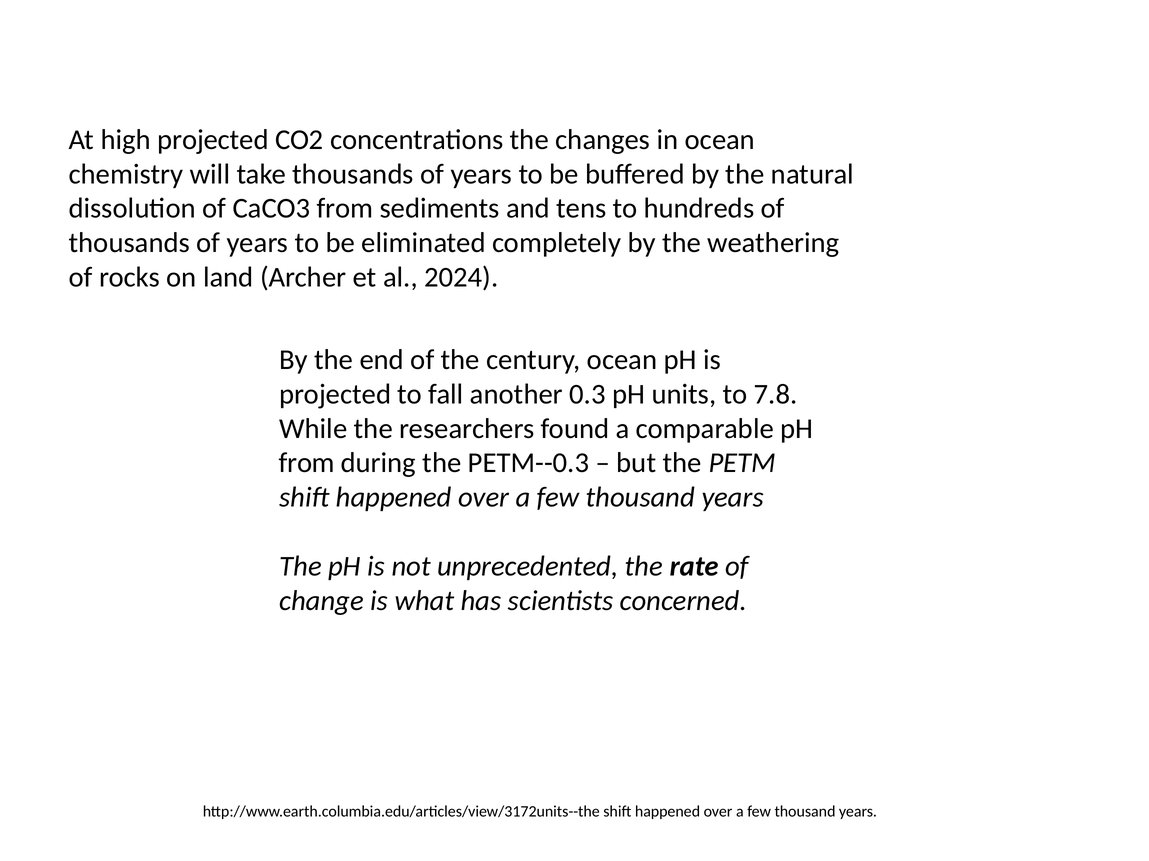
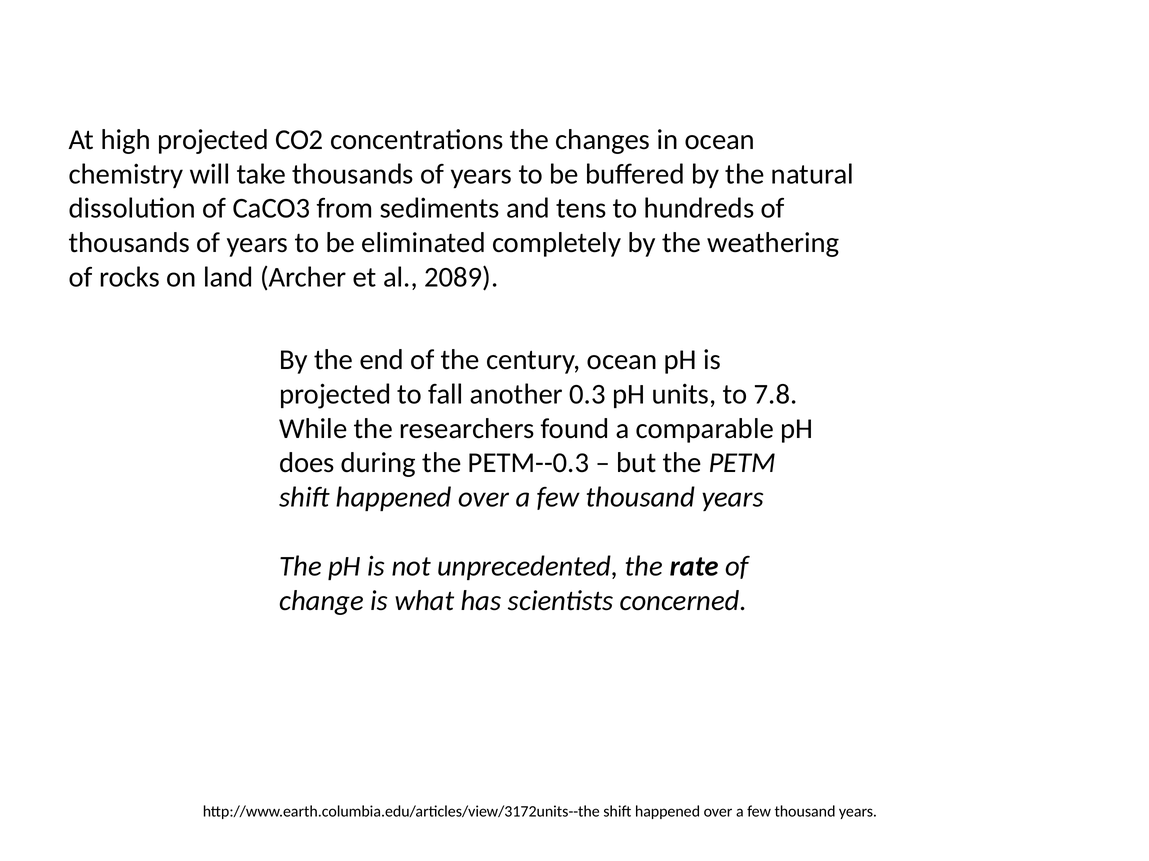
2024: 2024 -> 2089 (461, 278)
from: from -> does (307, 463)
